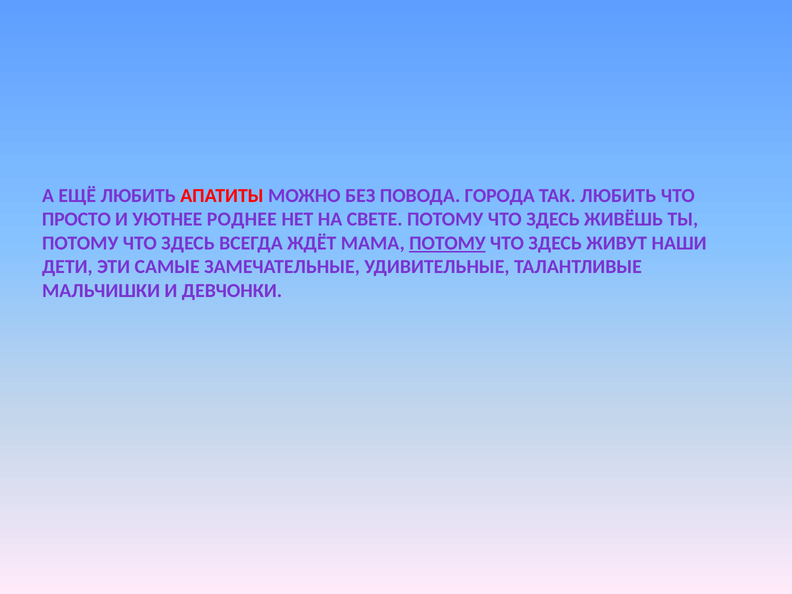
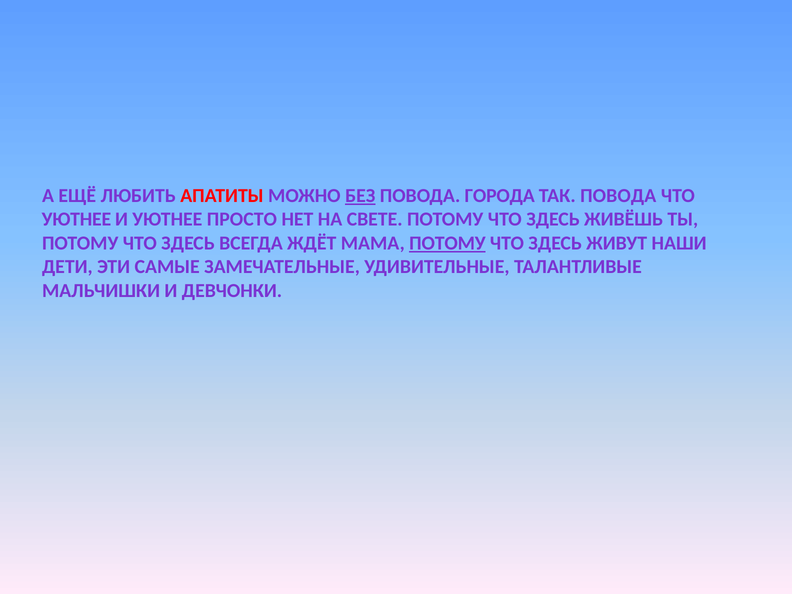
БЕЗ underline: none -> present (360, 196)
ТАК ЛЮБИТЬ: ЛЮБИТЬ -> ПОВОДА (618, 196)
ПРОСТО: ПРОСТО -> УЮТНЕЕ (76, 219)
РОДНЕЕ: РОДНЕЕ -> ПРОСТО (242, 219)
